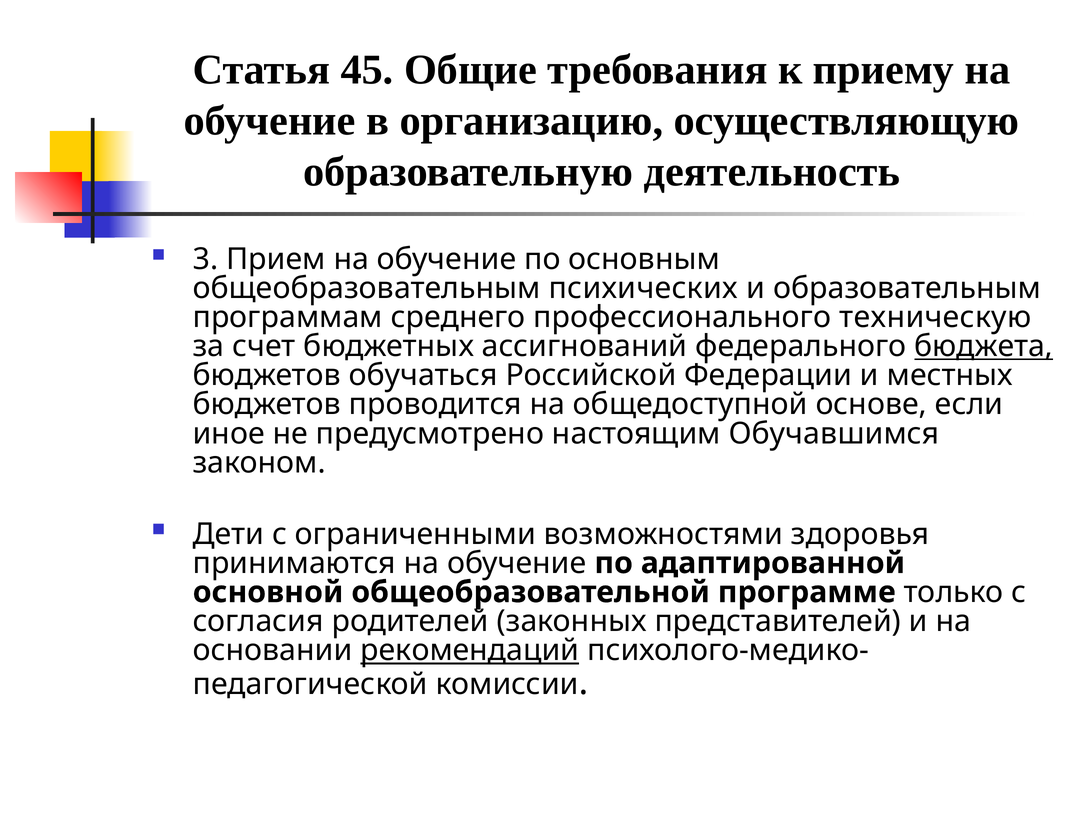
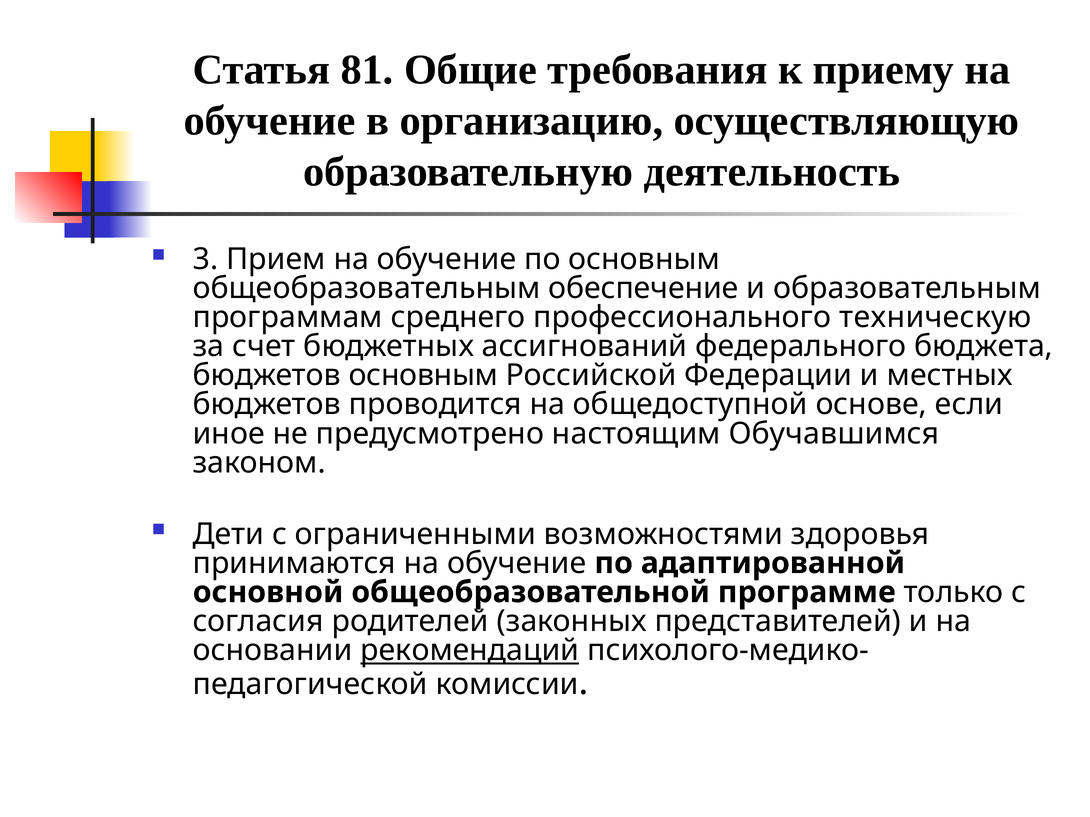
45: 45 -> 81 (367, 70)
психических: психических -> обеспечение (644, 288)
бюджета underline: present -> none (984, 347)
бюджетов обучаться: обучаться -> основным (423, 376)
